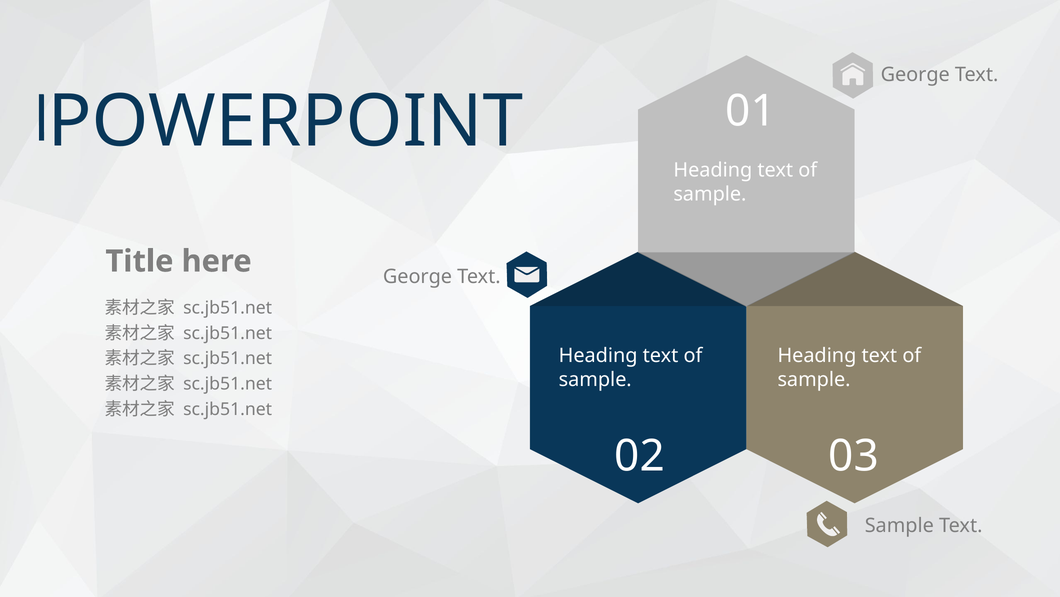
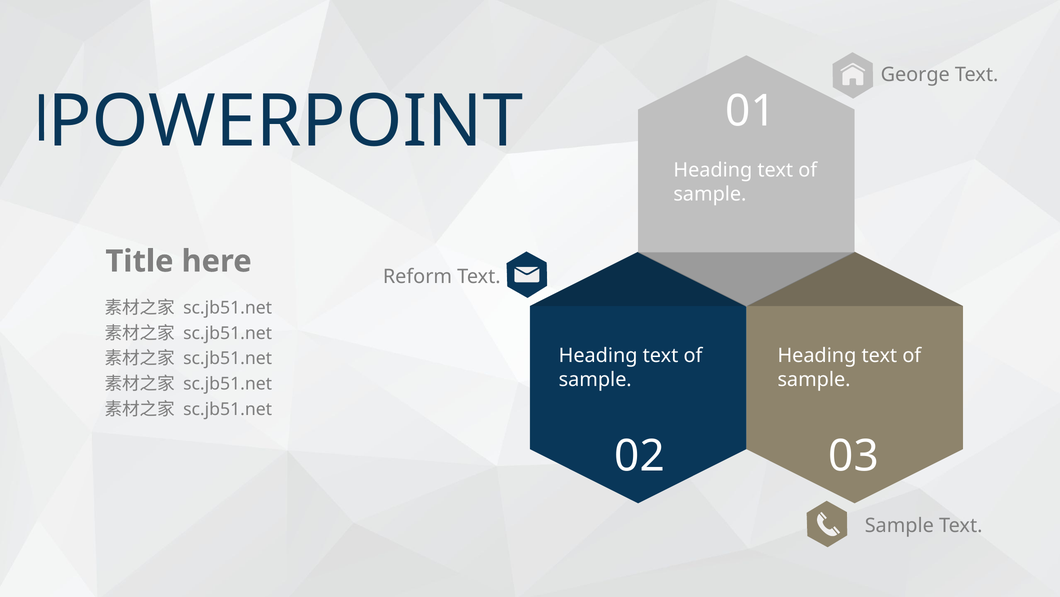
George: George -> Reform (417, 276)
